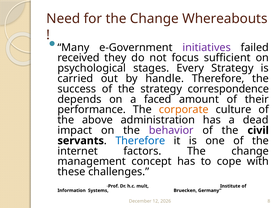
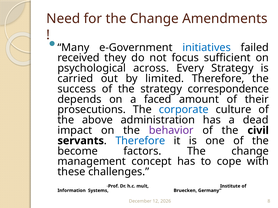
Whereabouts: Whereabouts -> Amendments (225, 19)
initiatives colour: purple -> blue (207, 48)
stages: stages -> across (151, 68)
handle: handle -> limited (165, 79)
performance: performance -> prosecutions (92, 110)
corporate colour: orange -> blue (184, 110)
internet: internet -> become (78, 151)
